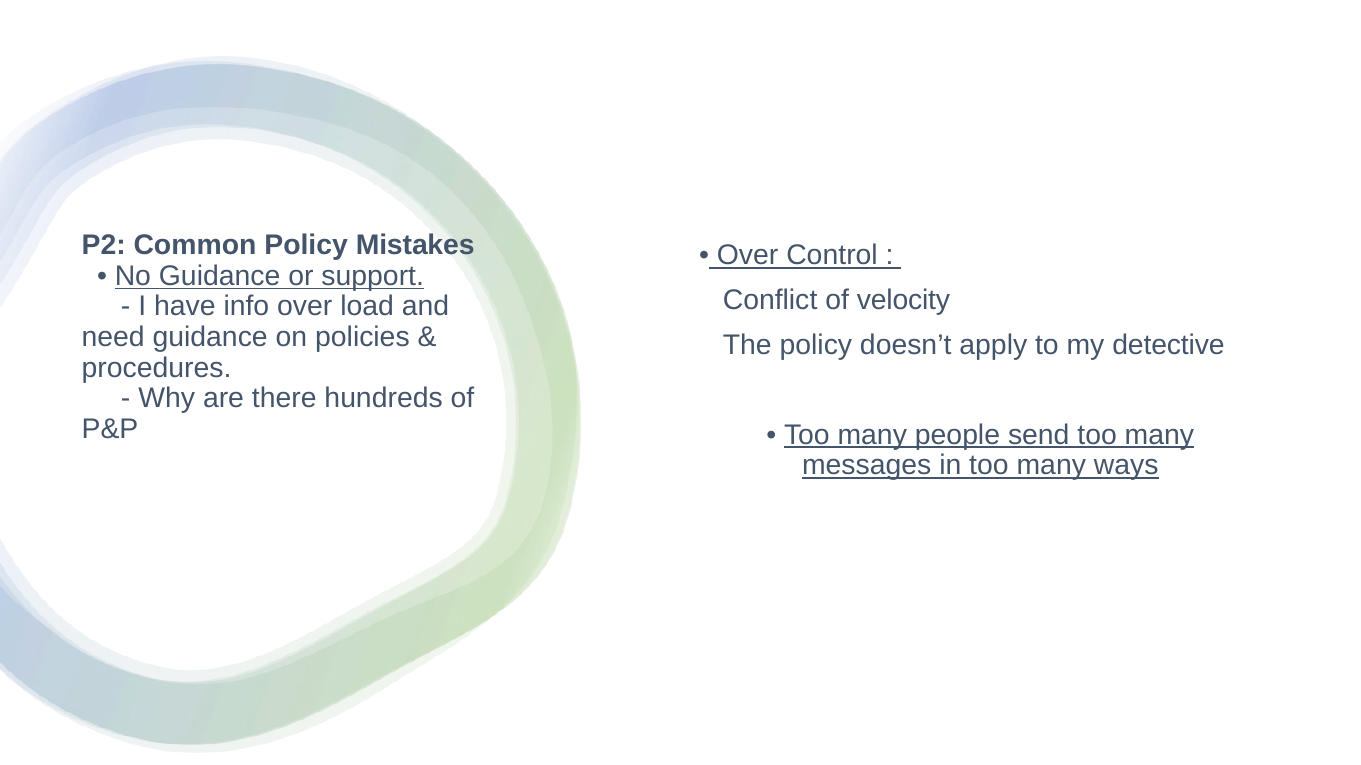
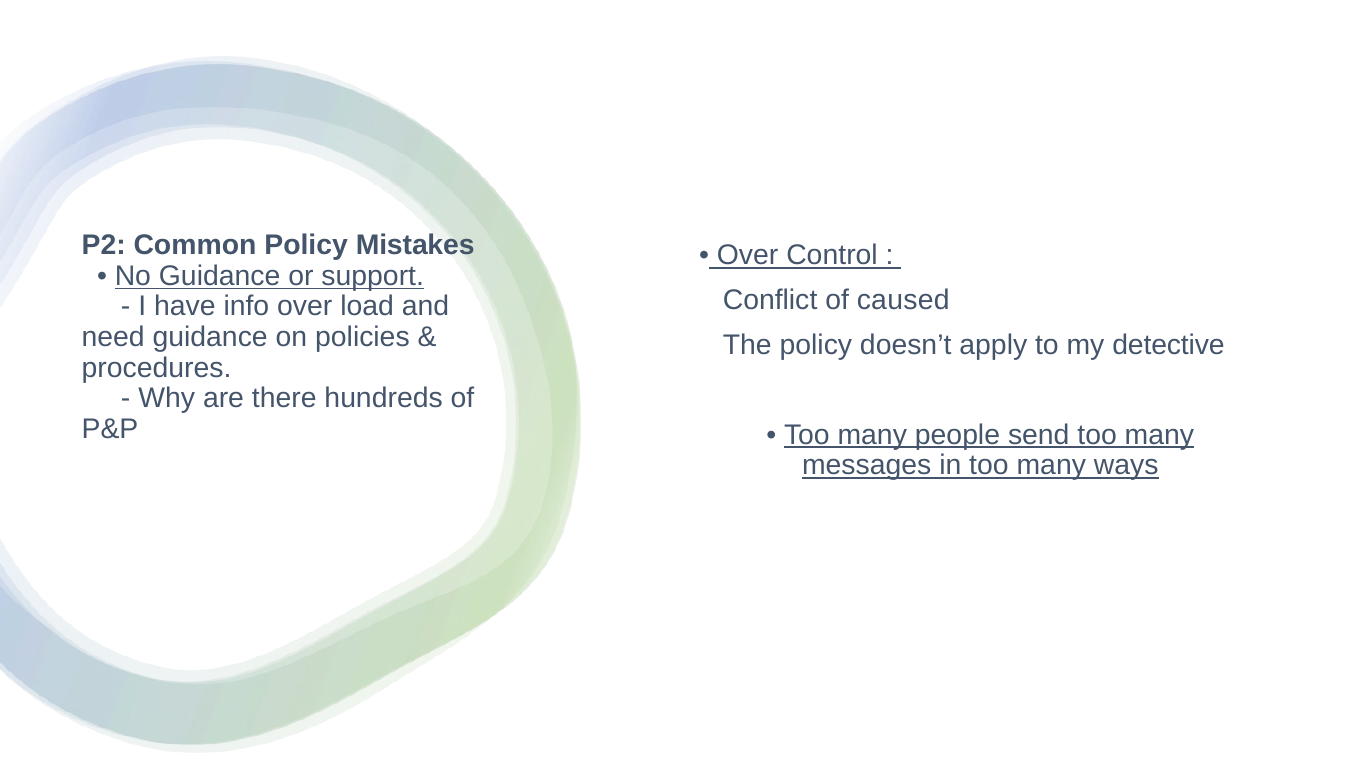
velocity: velocity -> caused (903, 301)
